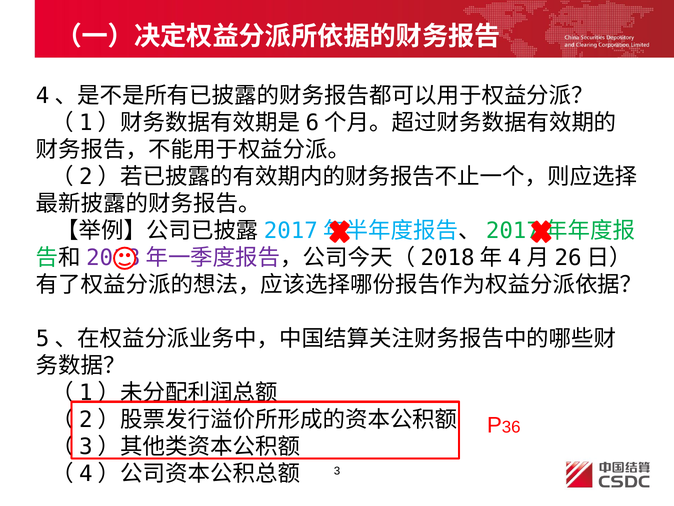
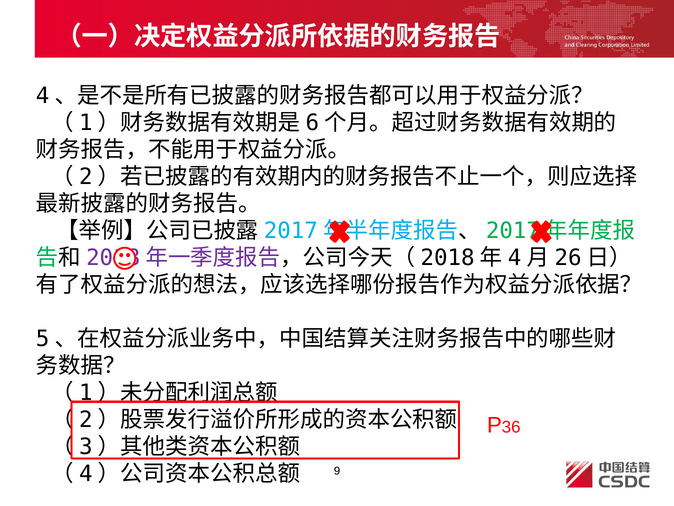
3: 3 -> 9 (337, 471)
